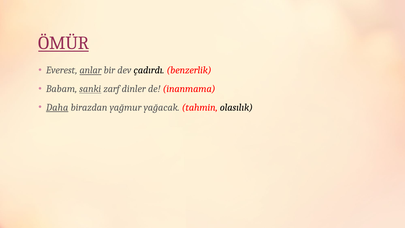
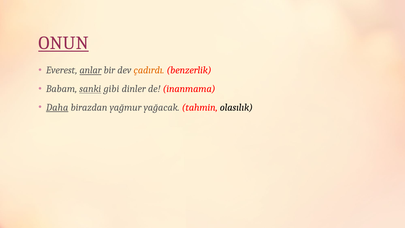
ÖMÜR: ÖMÜR -> ONUN (64, 43)
çadırdı colour: black -> orange (149, 70)
zarf: zarf -> gibi (111, 89)
